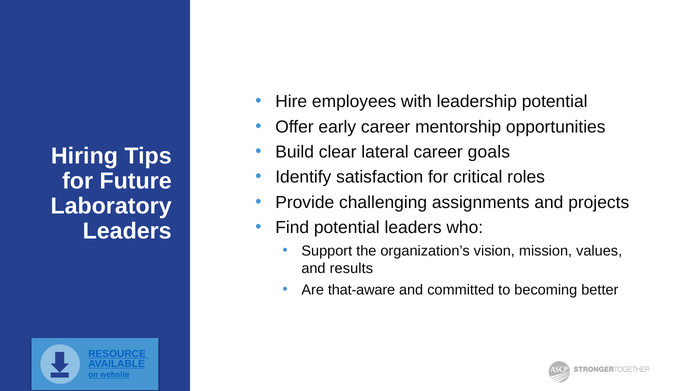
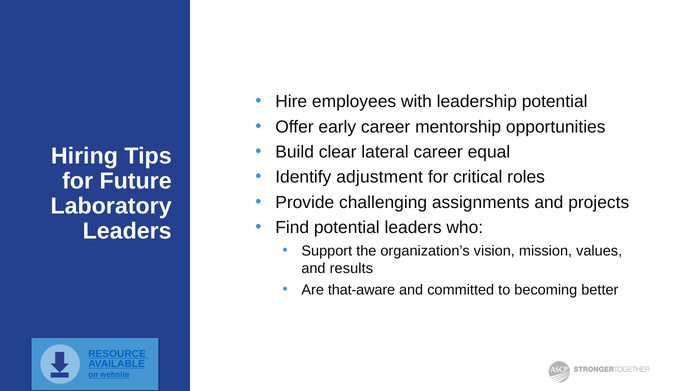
goals: goals -> equal (489, 152)
satisfaction: satisfaction -> adjustment (380, 177)
